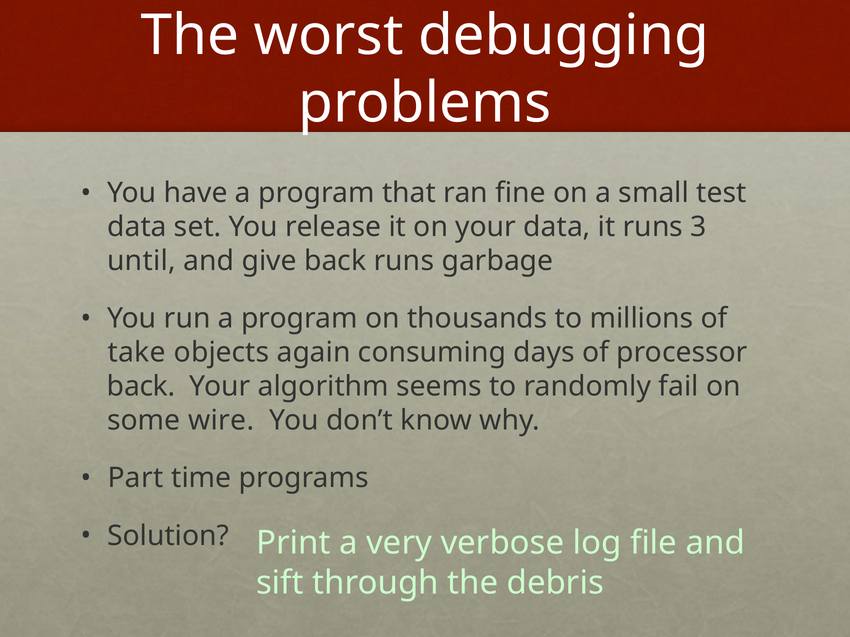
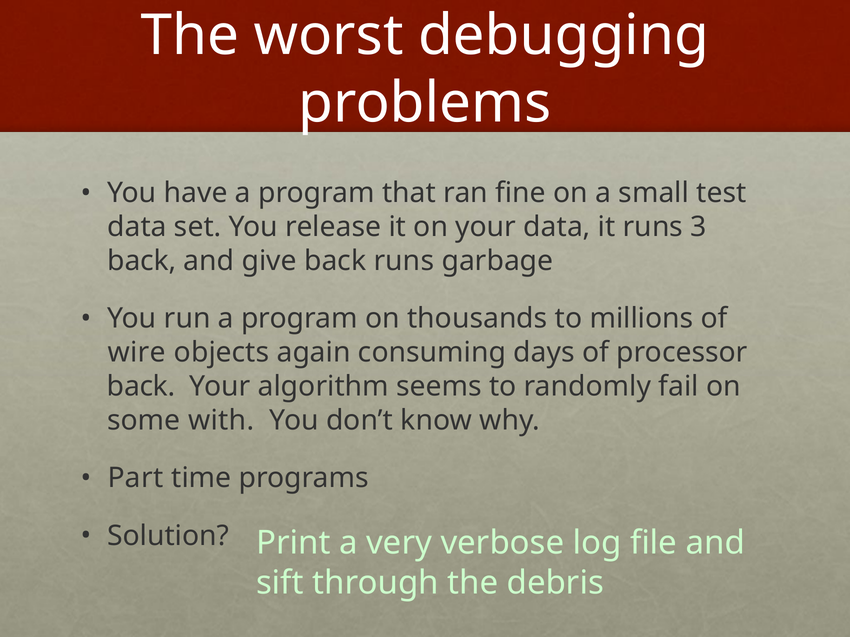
until: until -> back (142, 261)
take: take -> wire (137, 353)
wire: wire -> with (221, 421)
